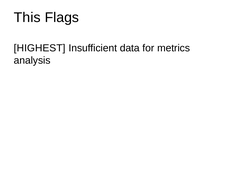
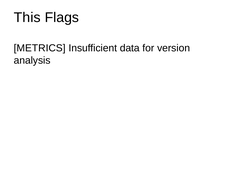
HIGHEST: HIGHEST -> METRICS (40, 48)
metrics: metrics -> version (174, 48)
